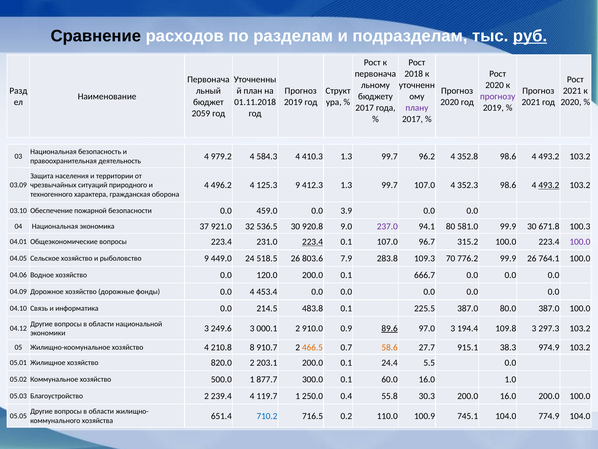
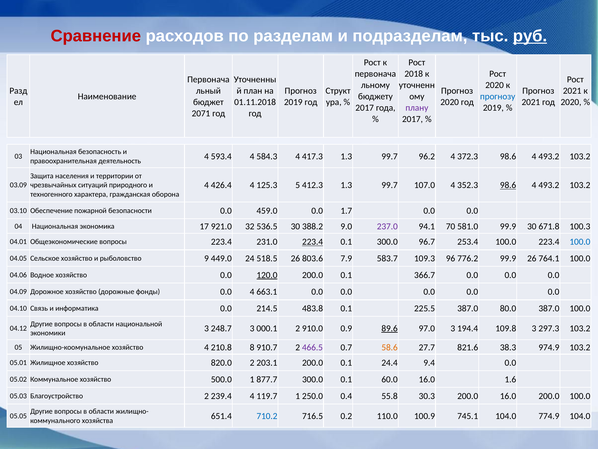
Сравнение colour: black -> red (96, 36)
прогнозу colour: purple -> blue (498, 96)
2059: 2059 -> 2071 (201, 113)
979.2: 979.2 -> 593.4 (221, 156)
410.3: 410.3 -> 417.3 (312, 156)
352.8: 352.8 -> 372.3 (468, 156)
496.2: 496.2 -> 426.4 (221, 185)
125.3 9: 9 -> 5 (298, 185)
98.6 underline: none -> present (508, 185)
493.2 underline: present -> none (549, 185)
3.9: 3.9 -> 1.7 (346, 211)
37: 37 -> 17 (204, 226)
920.8: 920.8 -> 388.2 (313, 226)
80: 80 -> 70 (451, 226)
0.1 107.0: 107.0 -> 300.0 (387, 242)
315.2: 315.2 -> 253.4 (468, 242)
100.0 colour: purple -> blue (580, 242)
283.8: 283.8 -> 583.7 (387, 258)
70: 70 -> 96 (451, 258)
120.0 underline: none -> present (267, 275)
666.7: 666.7 -> 366.7 (425, 275)
453.4: 453.4 -> 663.1 (267, 292)
249.6: 249.6 -> 248.7 (221, 328)
466.5 colour: orange -> purple (312, 347)
915.1: 915.1 -> 821.6 (468, 347)
5.5: 5.5 -> 9.4 (429, 362)
1.0: 1.0 -> 1.6 (510, 379)
